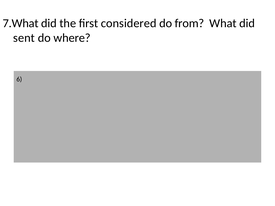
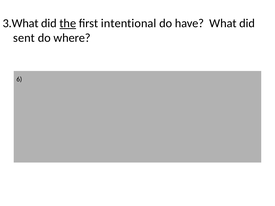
7.What: 7.What -> 3.What (21, 23)
the underline: none -> present (68, 23)
considered: considered -> intentional (129, 23)
from: from -> have (189, 23)
